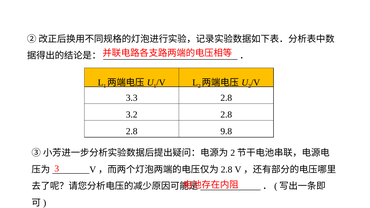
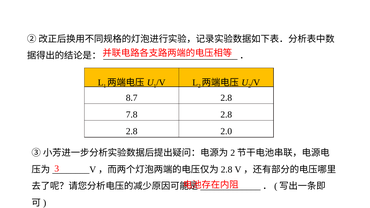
3.3: 3.3 -> 8.7 (132, 98)
3.2: 3.2 -> 7.8 (132, 115)
9.8: 9.8 -> 2.0 (226, 131)
